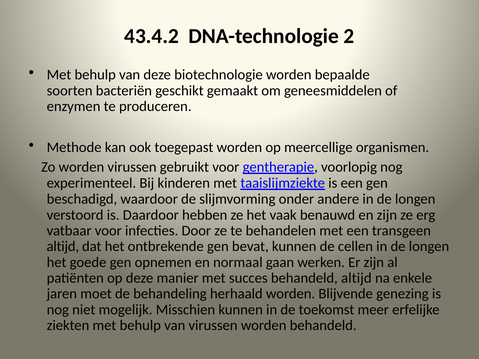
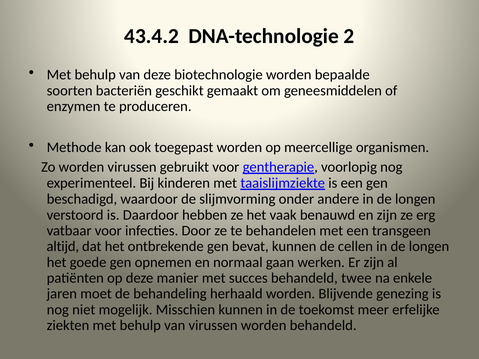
behandeld altijd: altijd -> twee (356, 278)
